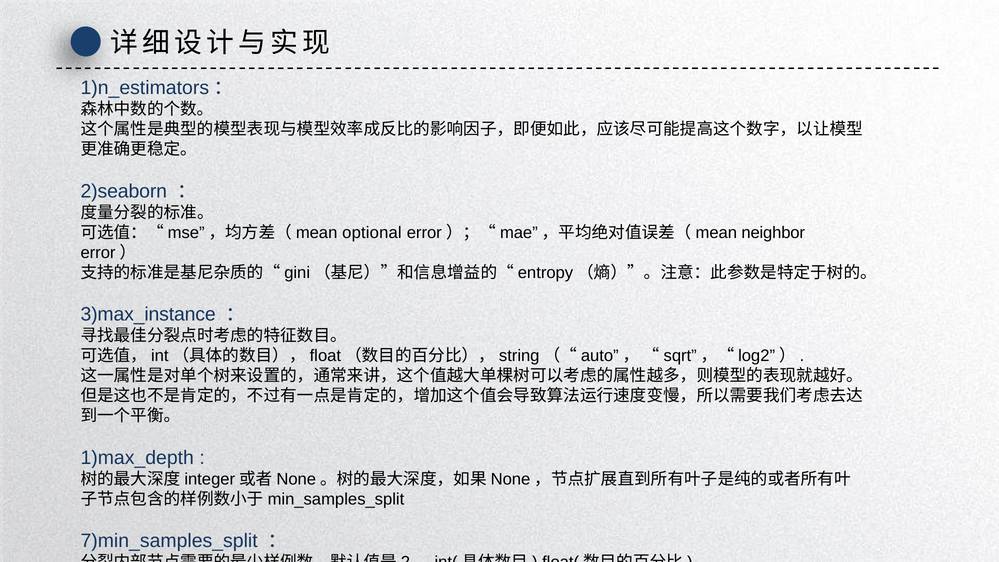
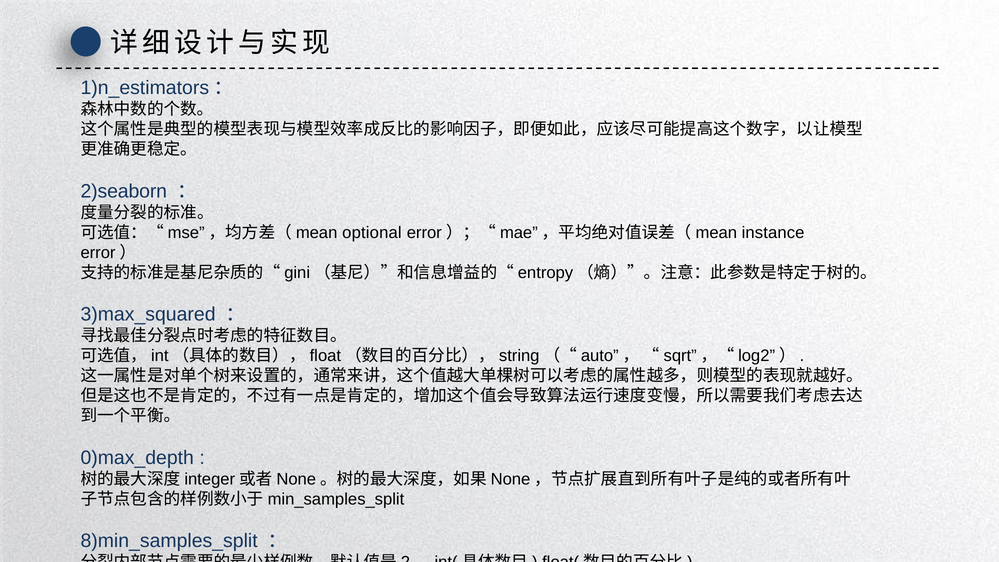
neighbor: neighbor -> instance (773, 233)
3)max_instance: 3)max_instance -> 3)max_squared (148, 314)
1)max_depth: 1)max_depth -> 0)max_depth (137, 458)
7)min_samples_split: 7)min_samples_split -> 8)min_samples_split (169, 541)
